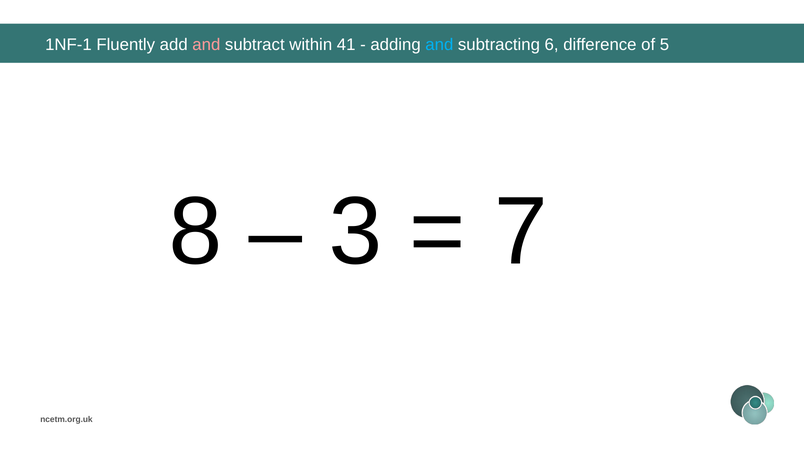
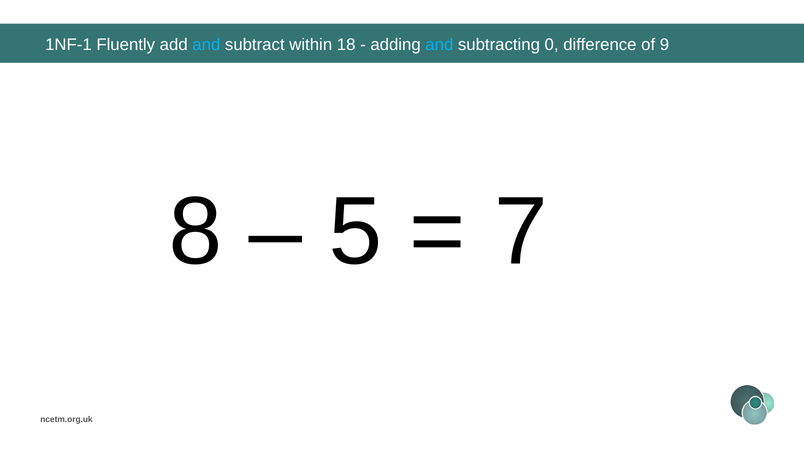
and colour: pink -> light blue (206, 45)
41: 41 -> 18 (346, 45)
6: 6 -> 0 (552, 45)
5: 5 -> 9 (664, 45)
3: 3 -> 5 (356, 232)
